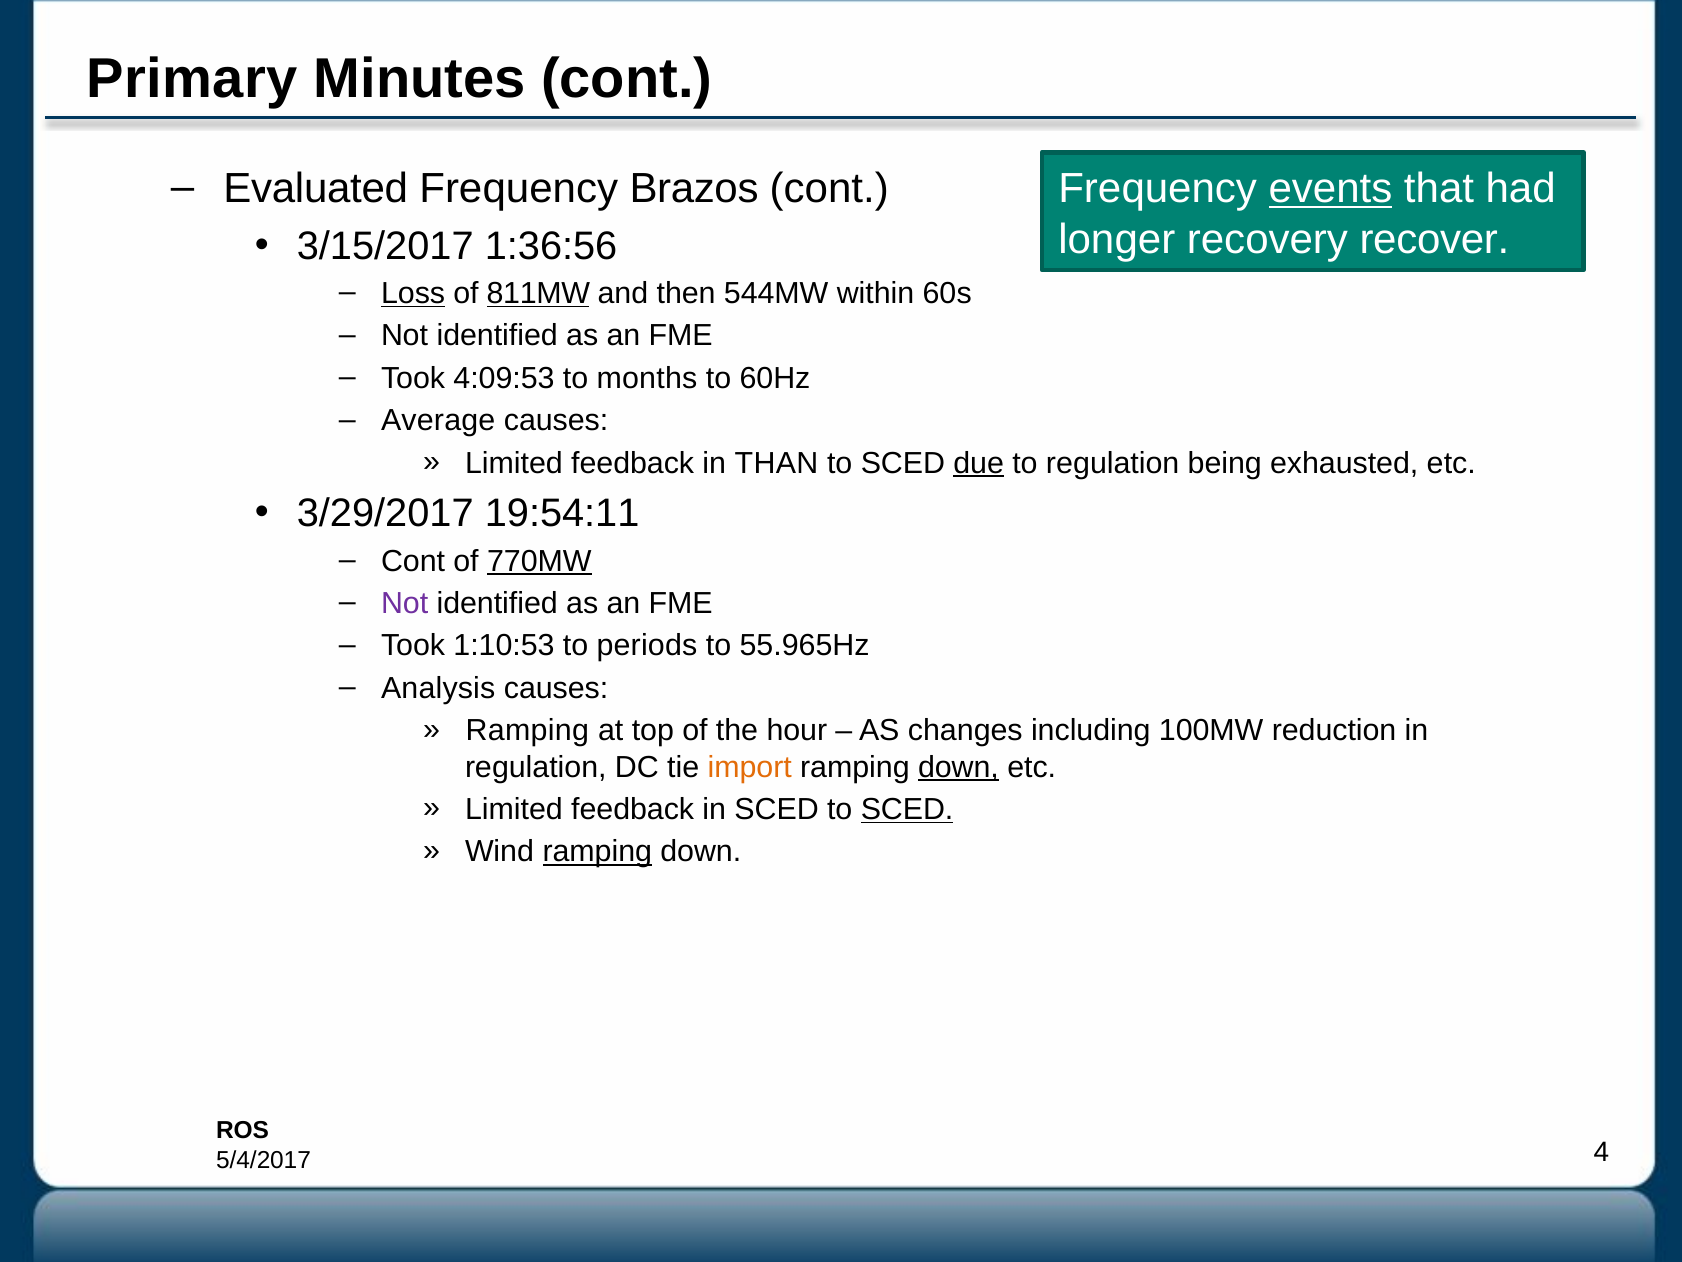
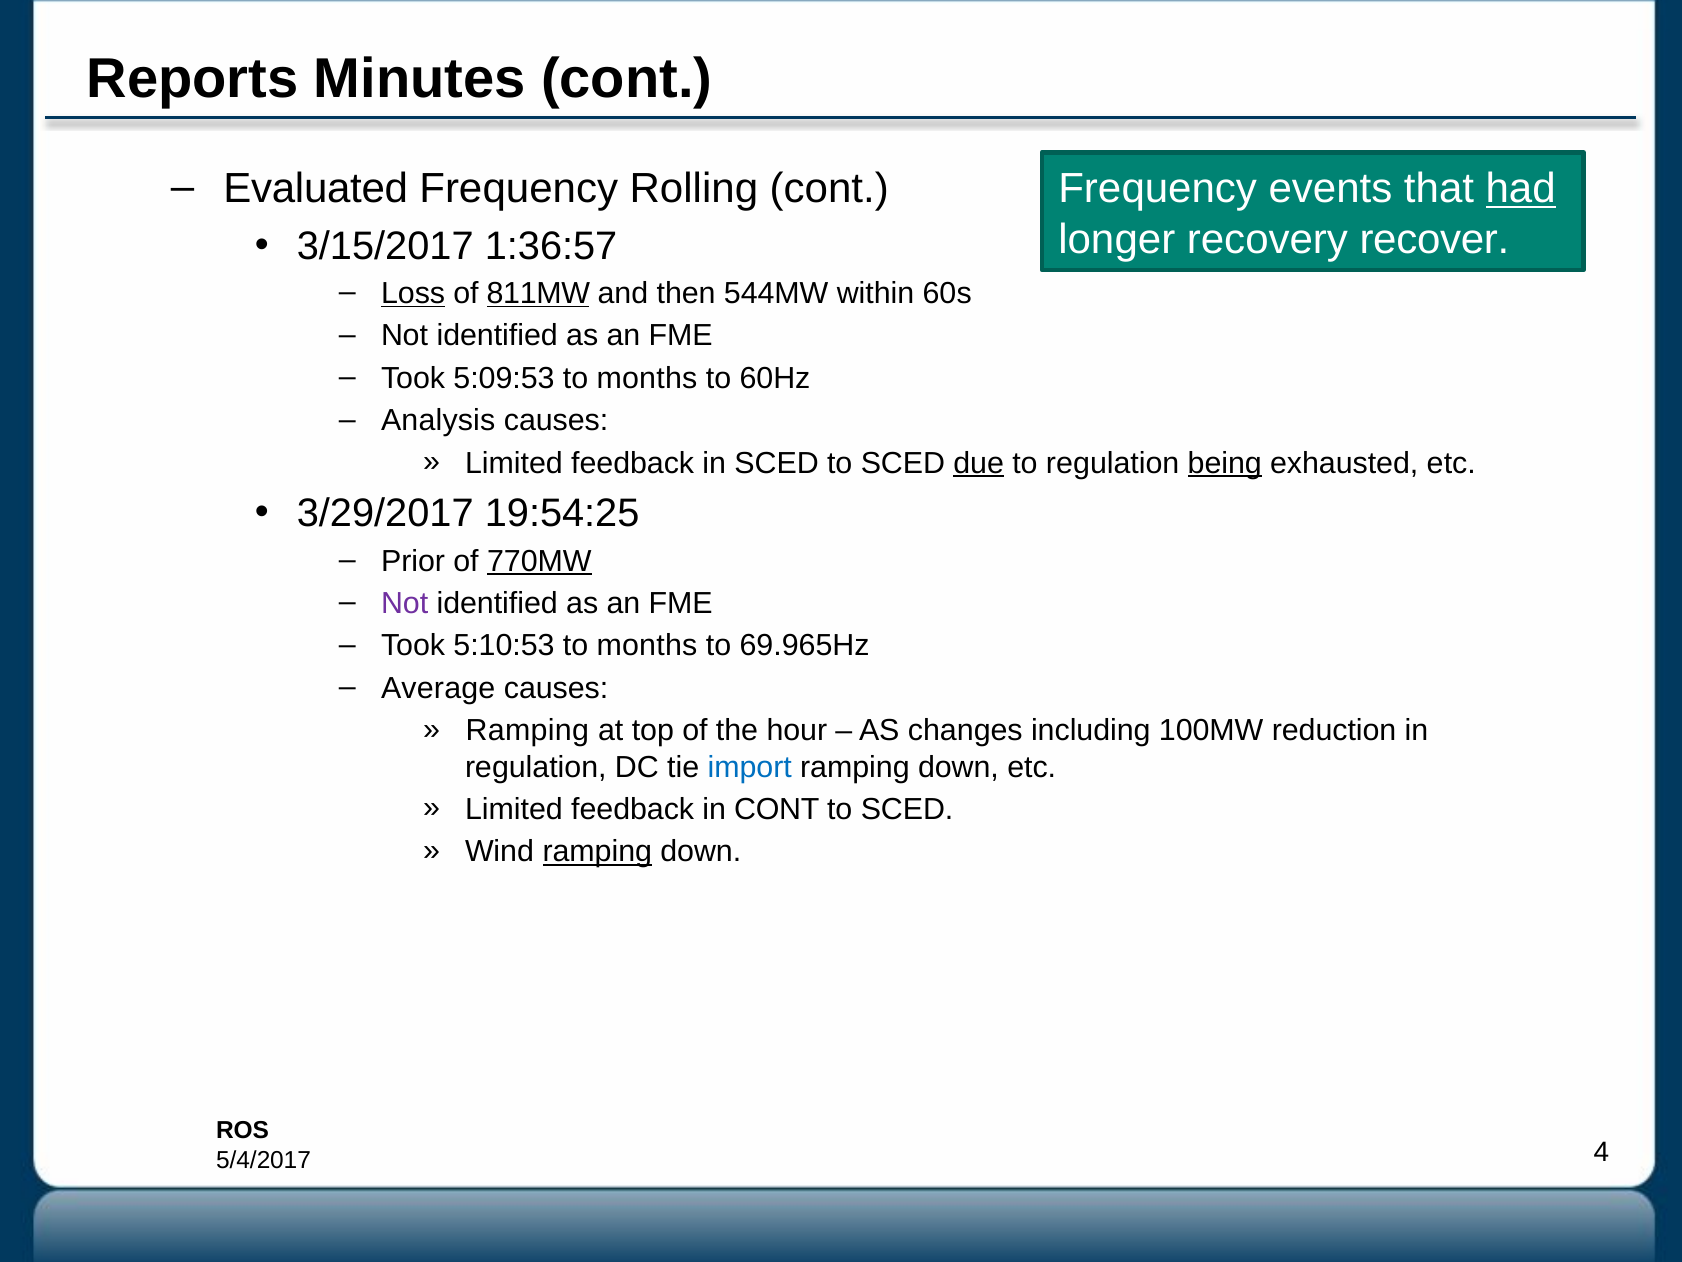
Primary: Primary -> Reports (193, 79)
Brazos: Brazos -> Rolling (694, 189)
events underline: present -> none (1330, 189)
had underline: none -> present (1521, 189)
1:36:56: 1:36:56 -> 1:36:57 (551, 246)
4:09:53: 4:09:53 -> 5:09:53 (504, 378)
Average: Average -> Analysis (438, 420)
in THAN: THAN -> SCED (777, 463)
being underline: none -> present (1225, 463)
19:54:11: 19:54:11 -> 19:54:25 (562, 514)
Cont: Cont -> Prior (413, 561)
1:10:53: 1:10:53 -> 5:10:53 (504, 646)
periods: periods -> months (647, 646)
55.965Hz: 55.965Hz -> 69.965Hz (805, 646)
Analysis: Analysis -> Average (438, 688)
import colour: orange -> blue (750, 767)
down underline: present -> none (958, 767)
in SCED: SCED -> CONT (777, 809)
SCED underline: present -> none (907, 809)
